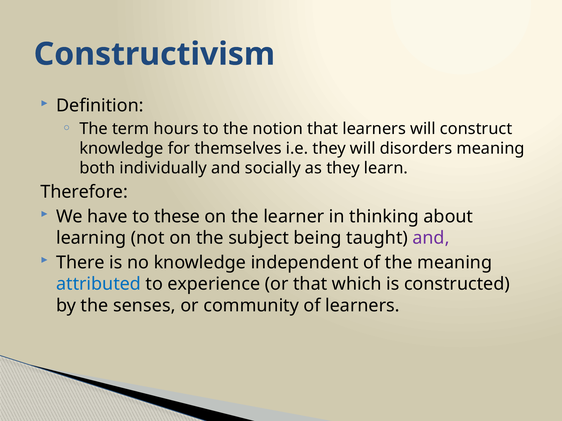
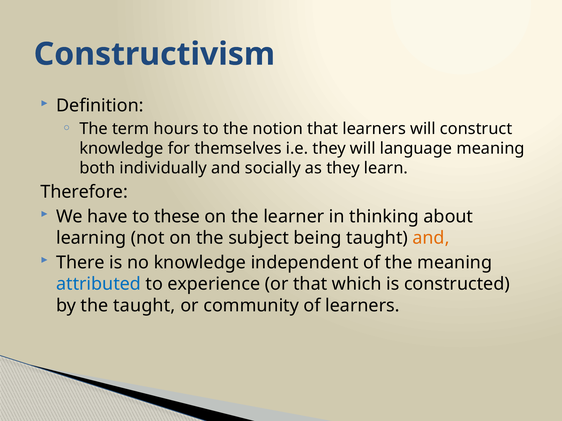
disorders: disorders -> language (416, 149)
and colour: purple -> orange (431, 238)
the senses: senses -> taught (144, 306)
